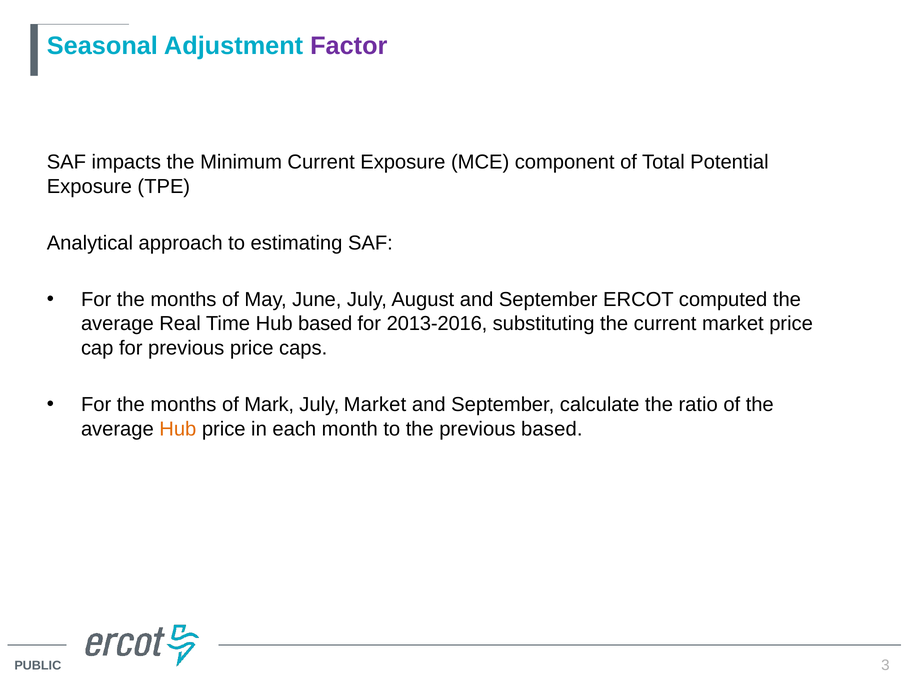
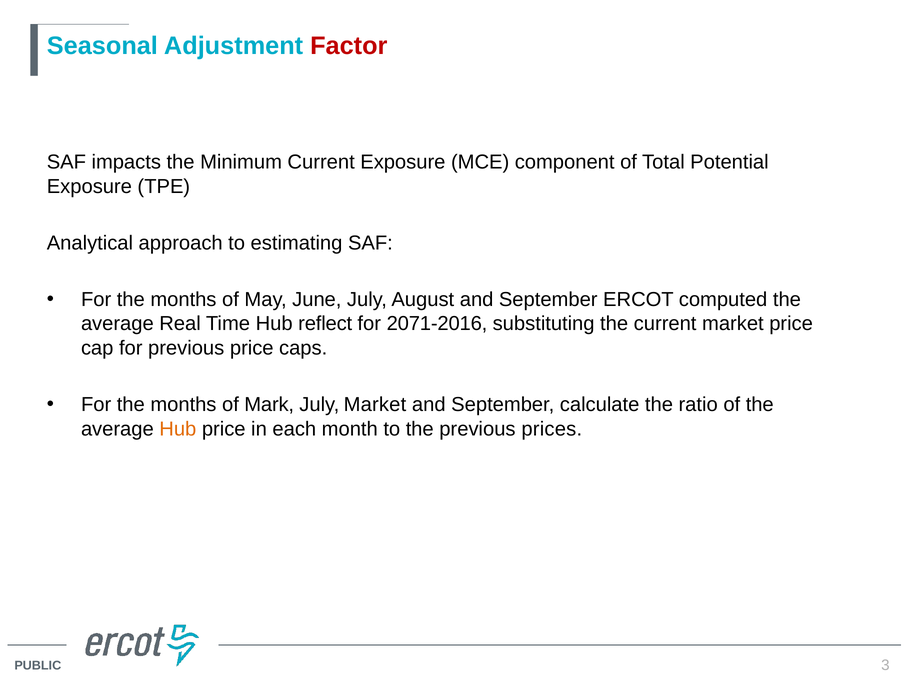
Factor colour: purple -> red (349, 46)
Hub based: based -> reflect (325, 324)
2013-2016: 2013-2016 -> 2071-2016 (437, 324)
previous based: based -> prices (552, 429)
